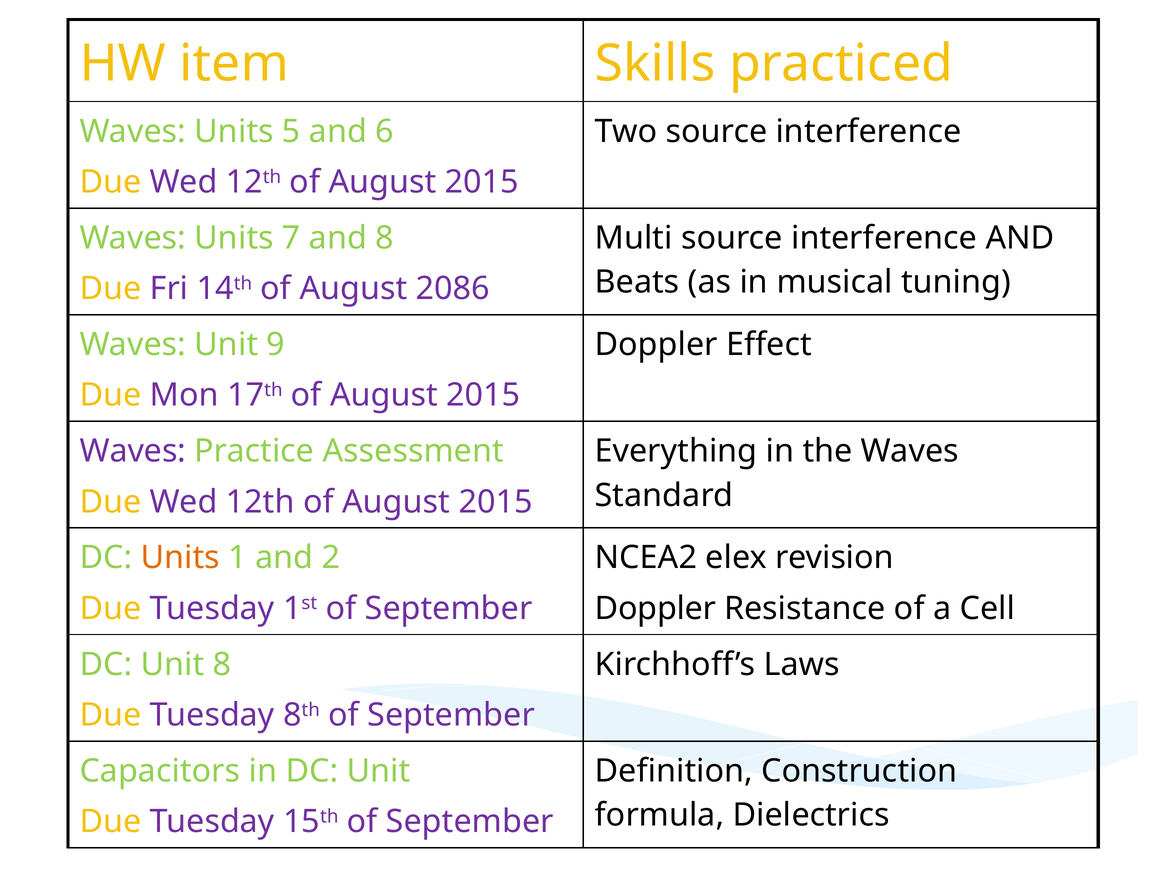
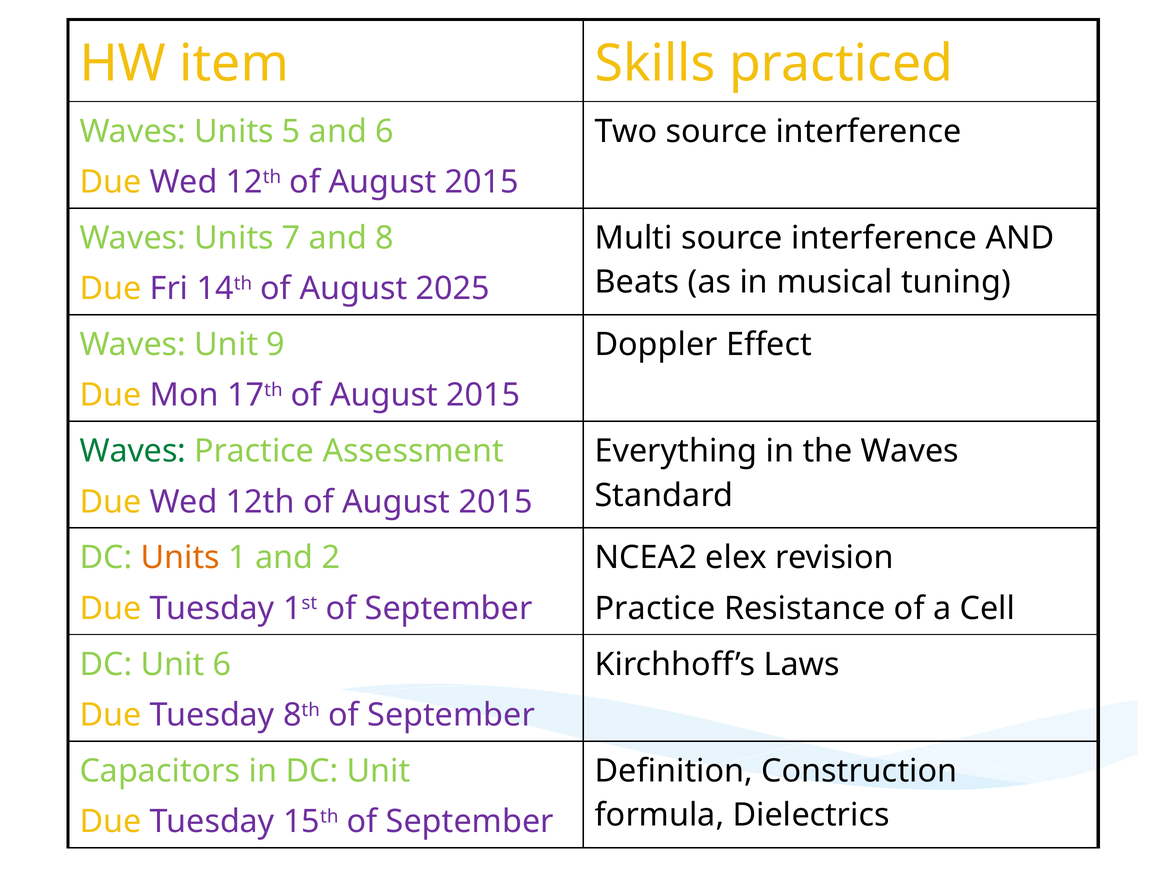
2086: 2086 -> 2025 (453, 289)
Waves colour: purple -> green (133, 451)
Doppler: Doppler -> Practice (655, 608)
Unit 8: 8 -> 6 (222, 664)
